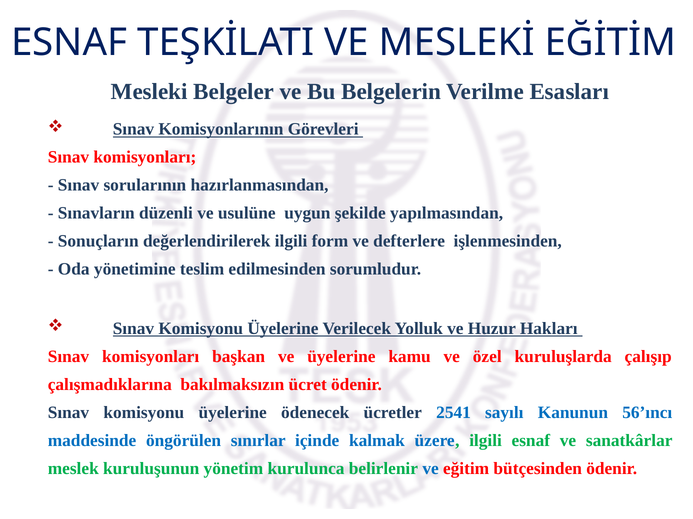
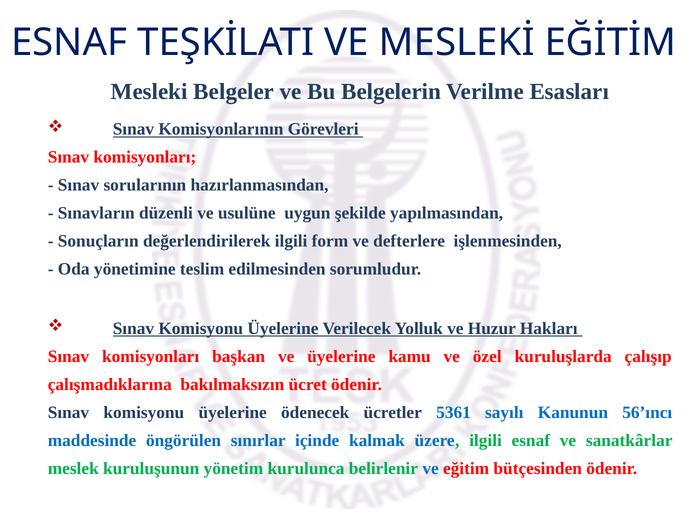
2541: 2541 -> 5361 (454, 413)
